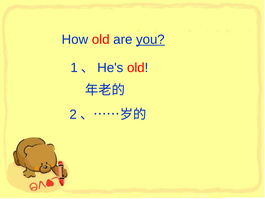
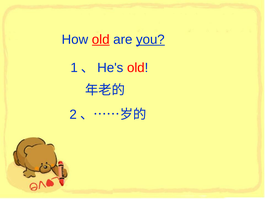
old underline: none -> present (101, 40)
